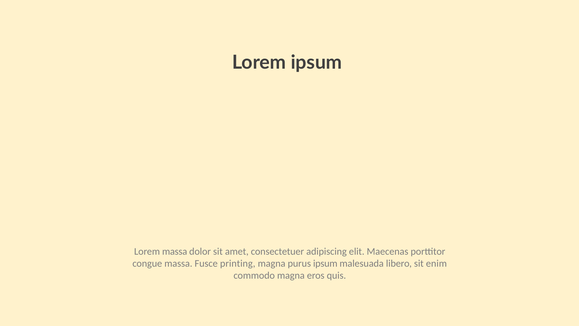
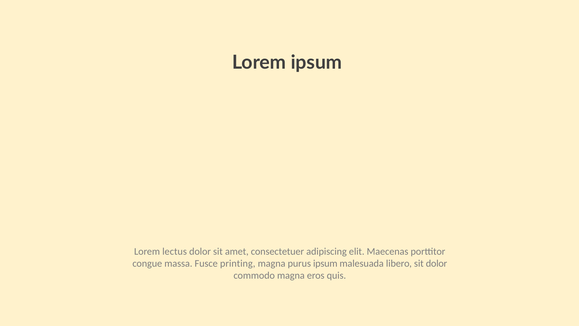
Lorem massa: massa -> lectus (175, 251)
sit enim: enim -> dolor (437, 263)
